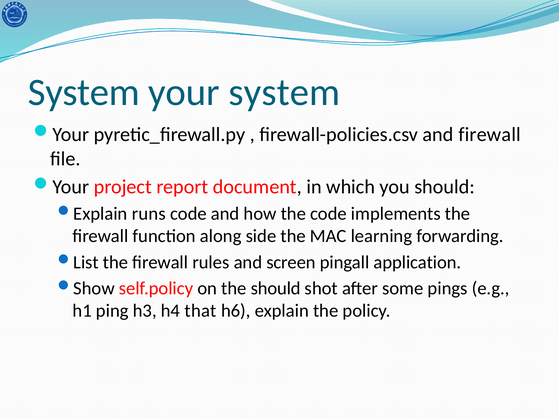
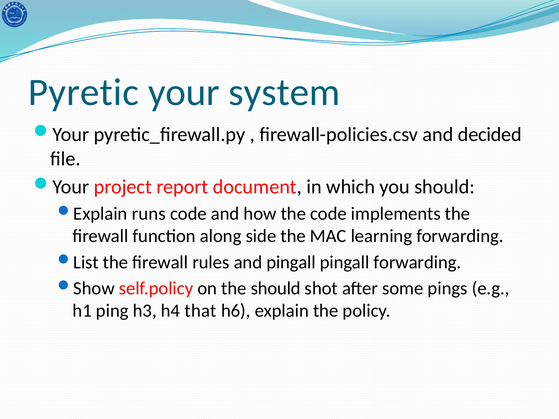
System: System -> Pyretic (83, 92)
and firewall: firewall -> decided (490, 135)
and screen: screen -> pingall (291, 262)
pingall application: application -> forwarding (417, 262)
